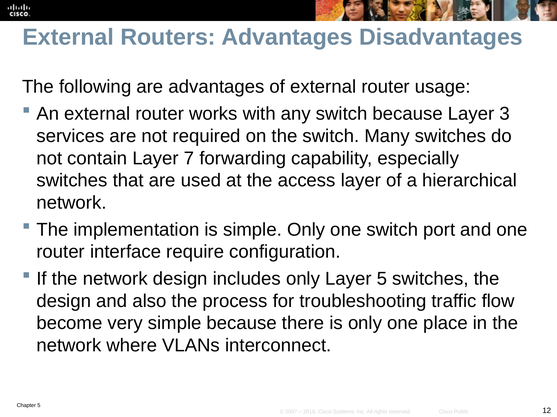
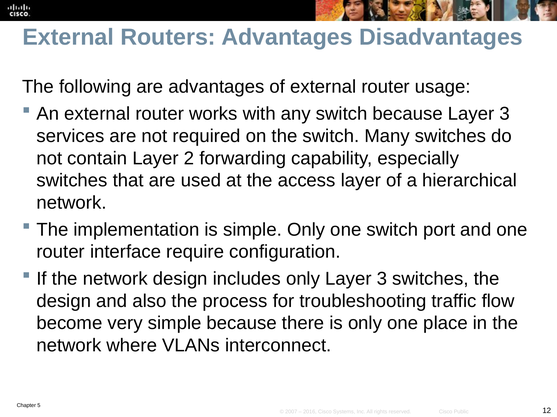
7: 7 -> 2 (189, 159)
only Layer 5: 5 -> 3 (382, 279)
